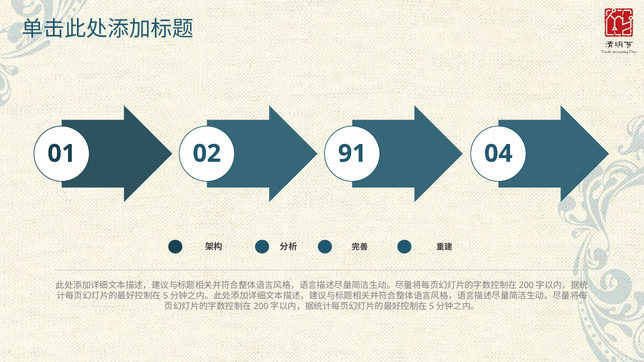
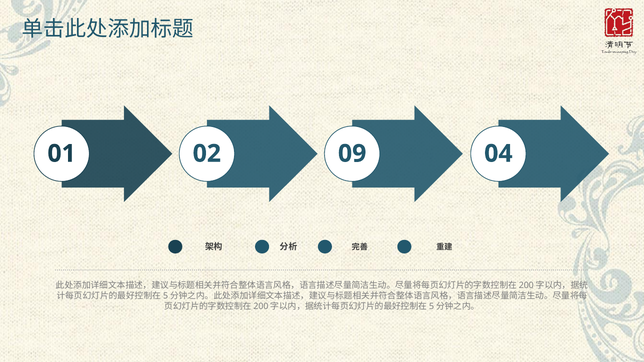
91: 91 -> 09 (352, 154)
